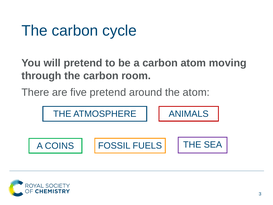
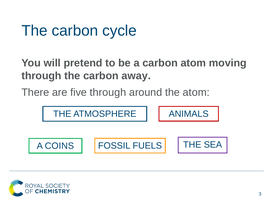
room: room -> away (136, 76)
five pretend: pretend -> through (108, 92)
